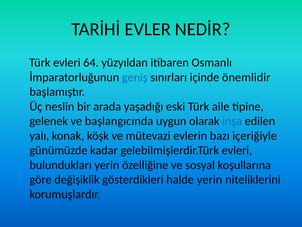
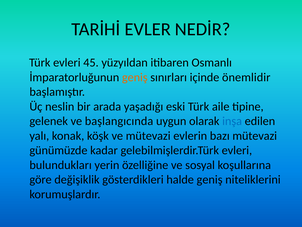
64: 64 -> 45 (91, 63)
geniş colour: blue -> orange (135, 77)
bazı içeriğiyle: içeriğiyle -> mütevazi (255, 136)
halde yerin: yerin -> geniş (210, 179)
